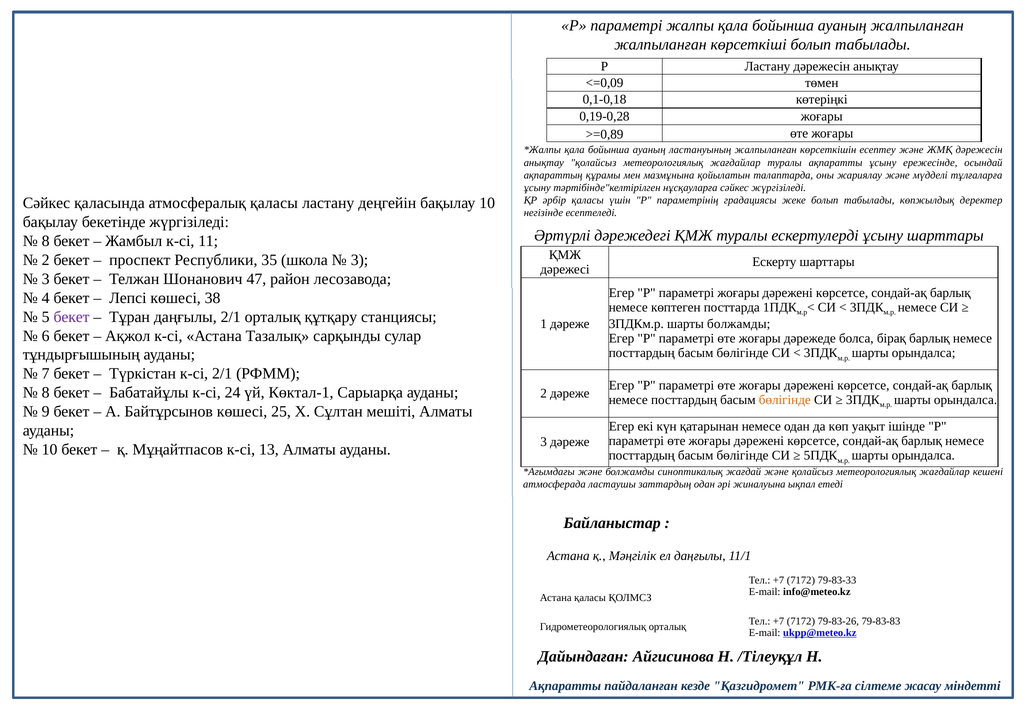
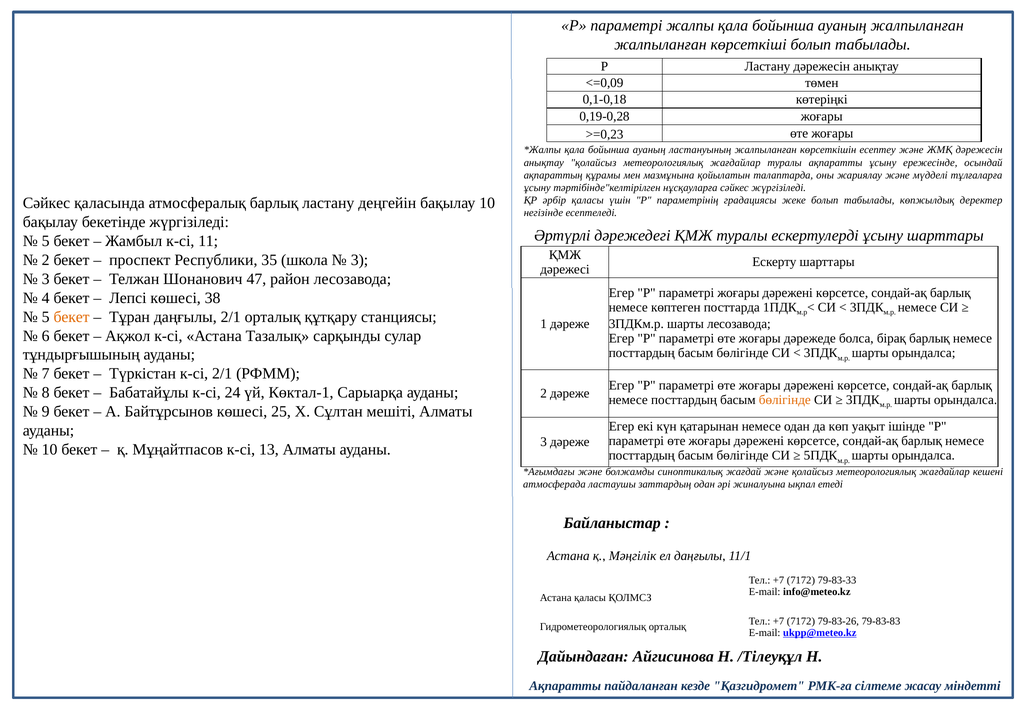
>=0,89: >=0,89 -> >=0,23 (605, 135)
атмосфералық қаласы: қаласы -> барлық (274, 203)
8: 8 -> 5 (46, 241)
бекет colour: purple -> orange (72, 317)
шарты болжамды: болжамды -> лесозавода (739, 324)
